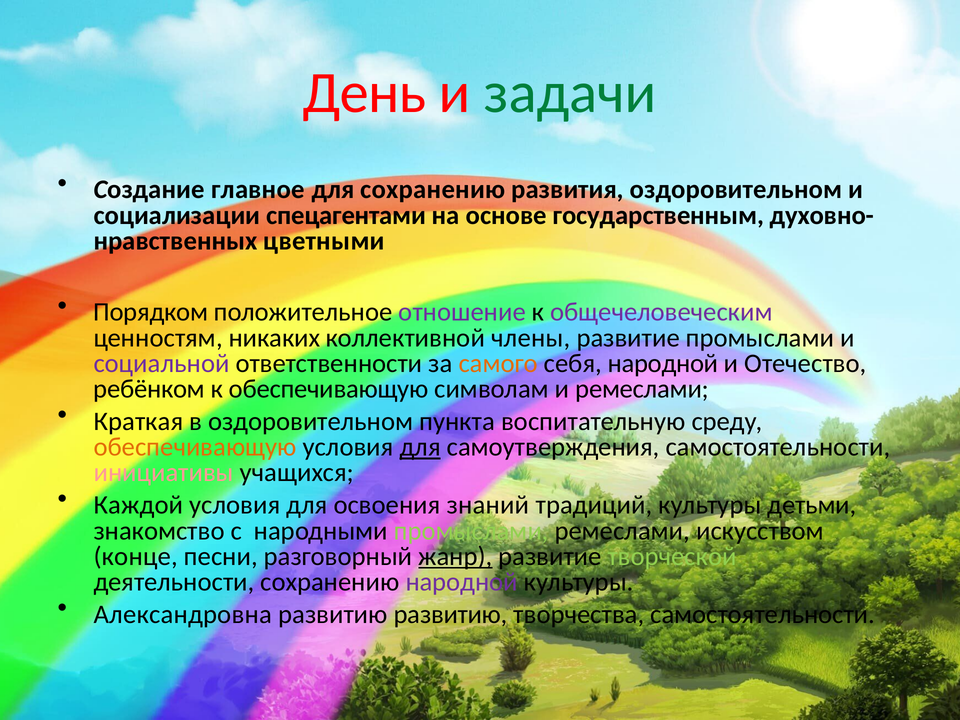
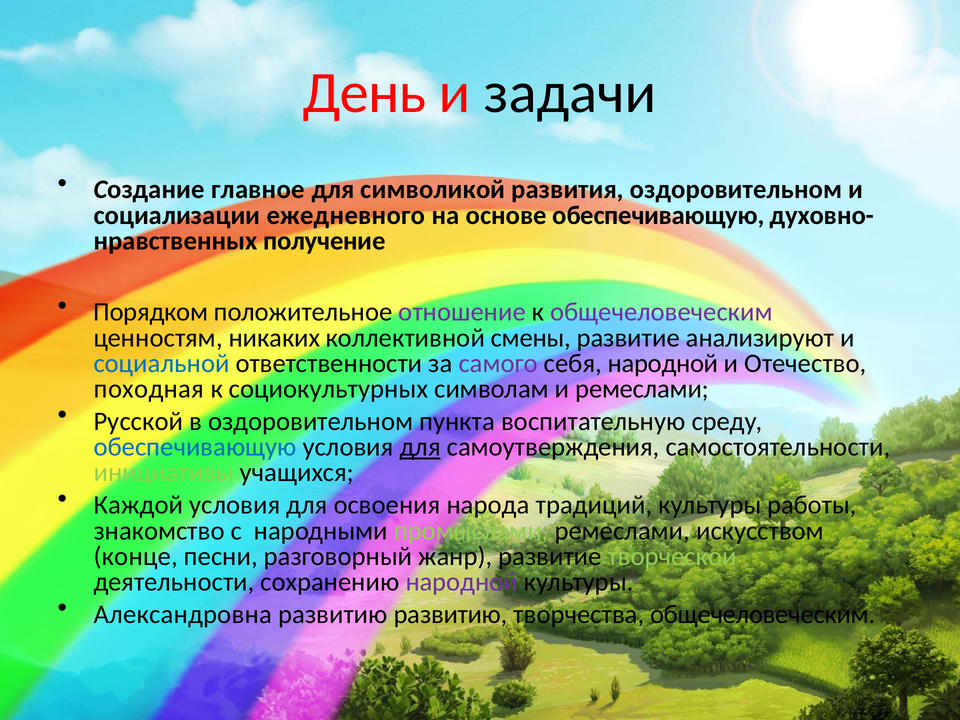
задачи colour: green -> black (570, 93)
для сохранению: сохранению -> символикой (433, 190)
спецагентами: спецагентами -> ежедневного (346, 215)
основе государственным: государственным -> обеспечивающую (658, 215)
цветными: цветными -> получение (324, 241)
члены: члены -> смены (531, 338)
развитие промыслами: промыслами -> анализируют (760, 338)
социальной colour: purple -> blue (162, 363)
самого colour: orange -> purple (498, 363)
ребёнком: ребёнком -> походная (149, 389)
к обеспечивающую: обеспечивающую -> социокультурных (329, 389)
Краткая: Краткая -> Русской (138, 421)
обеспечивающую colour: orange -> blue (195, 447)
инициативы colour: pink -> light green (164, 473)
знаний: знаний -> народа (488, 505)
детьми: детьми -> работы (812, 505)
жанр underline: present -> none (455, 556)
творчества самостоятельности: самостоятельности -> общечеловеческим (763, 614)
